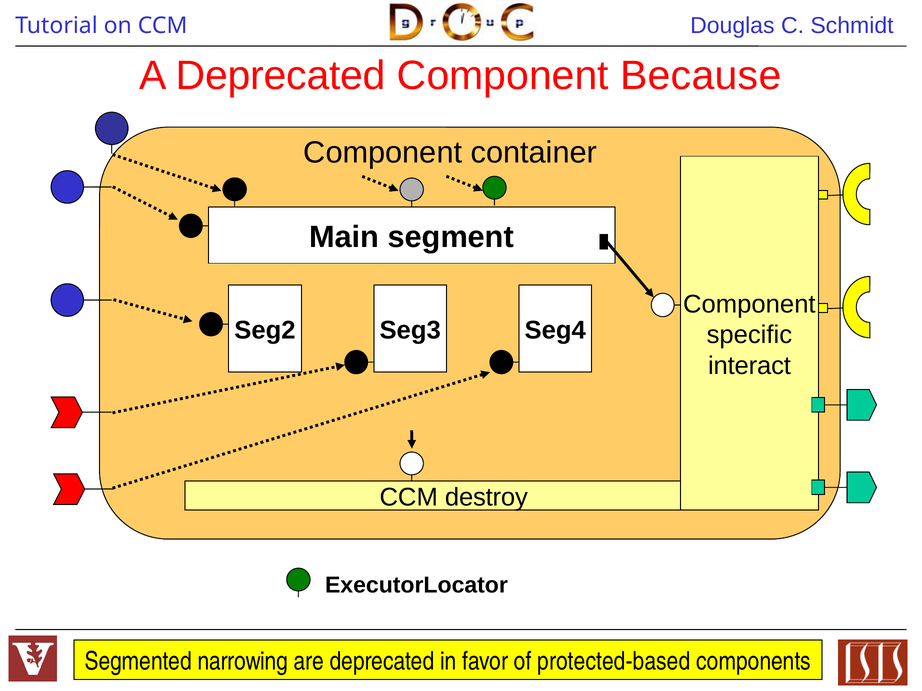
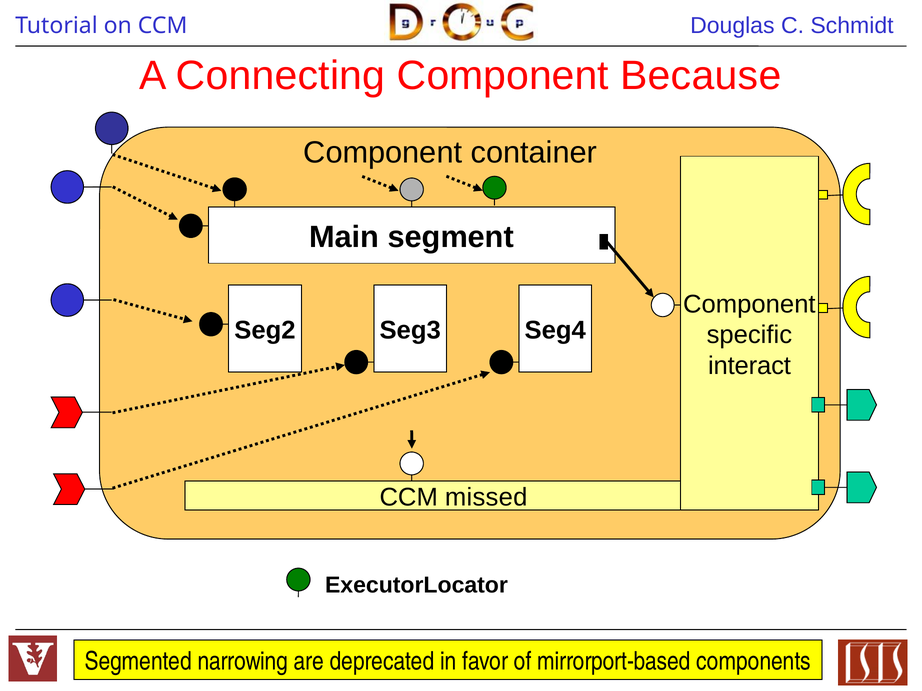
A Deprecated: Deprecated -> Connecting (281, 76)
destroy: destroy -> missed (486, 498)
protected-based: protected-based -> mirrorport-based (614, 662)
